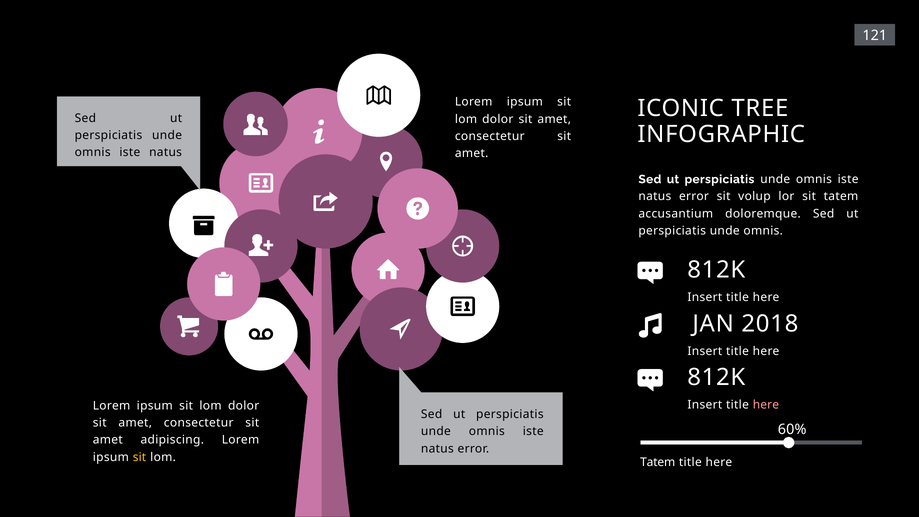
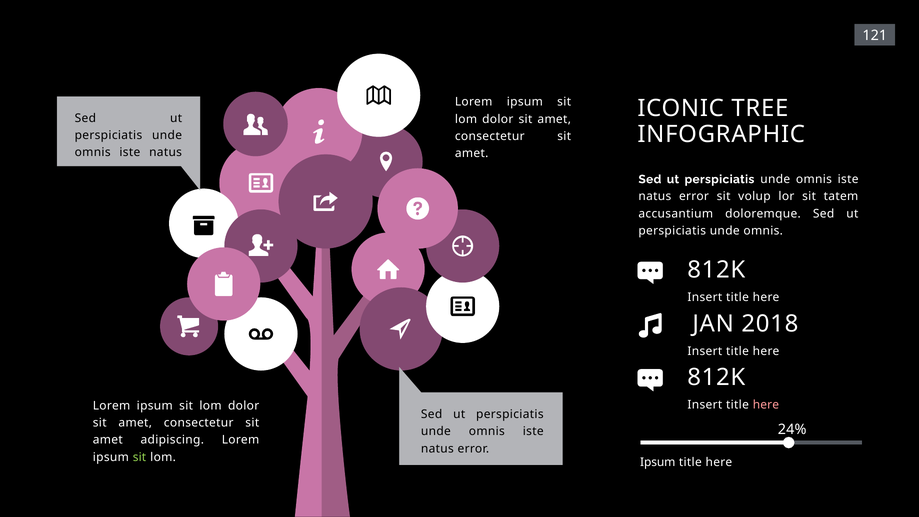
60%: 60% -> 24% (792, 429)
sit colour: yellow -> light green (139, 457)
Tatem: Tatem -> Ipsum (658, 462)
